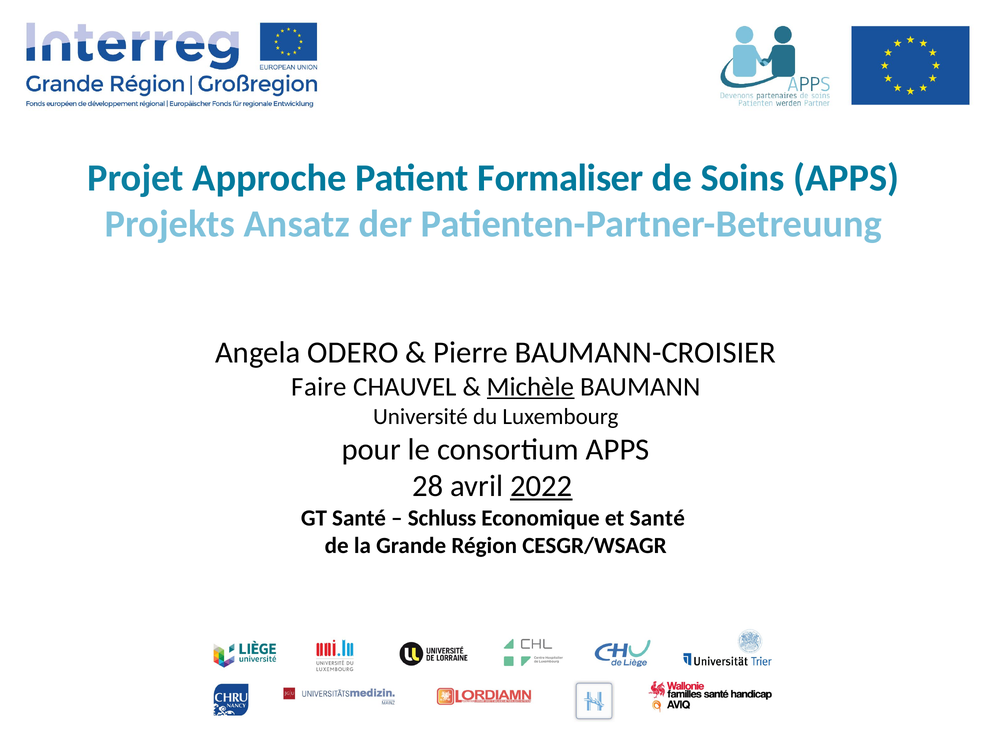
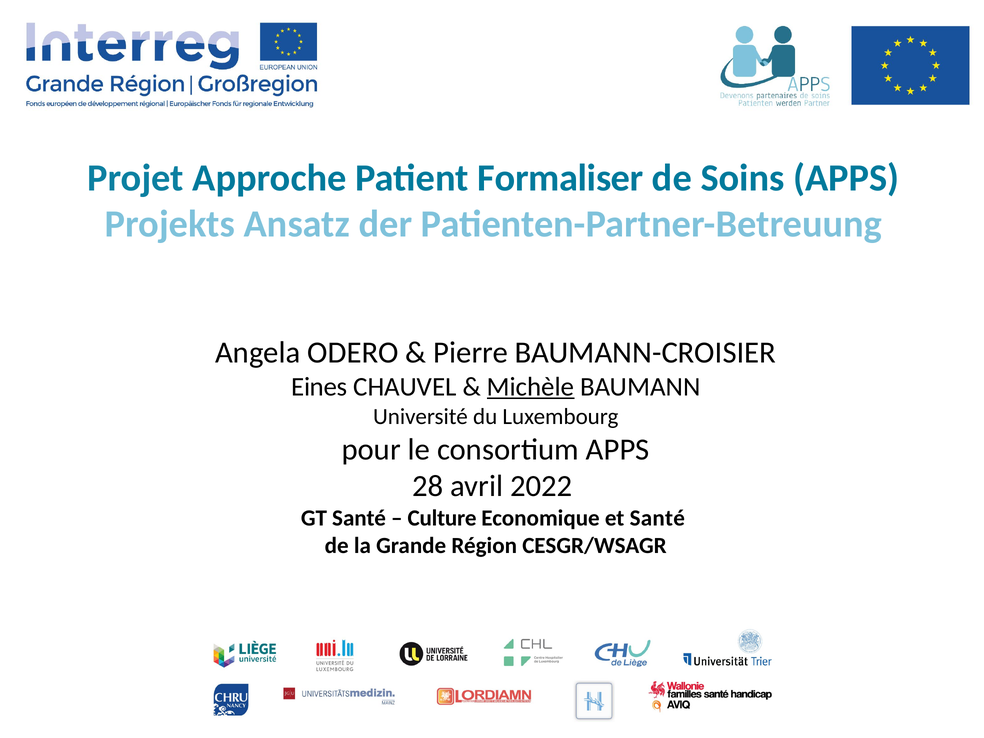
Faire: Faire -> Eines (319, 387)
2022 underline: present -> none (541, 486)
Schluss: Schluss -> Culture (442, 518)
